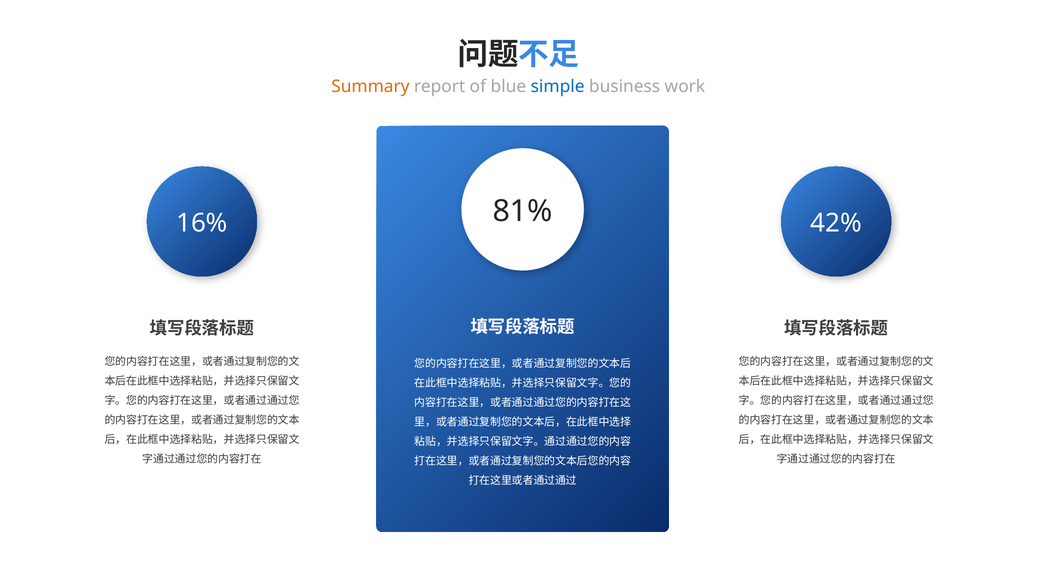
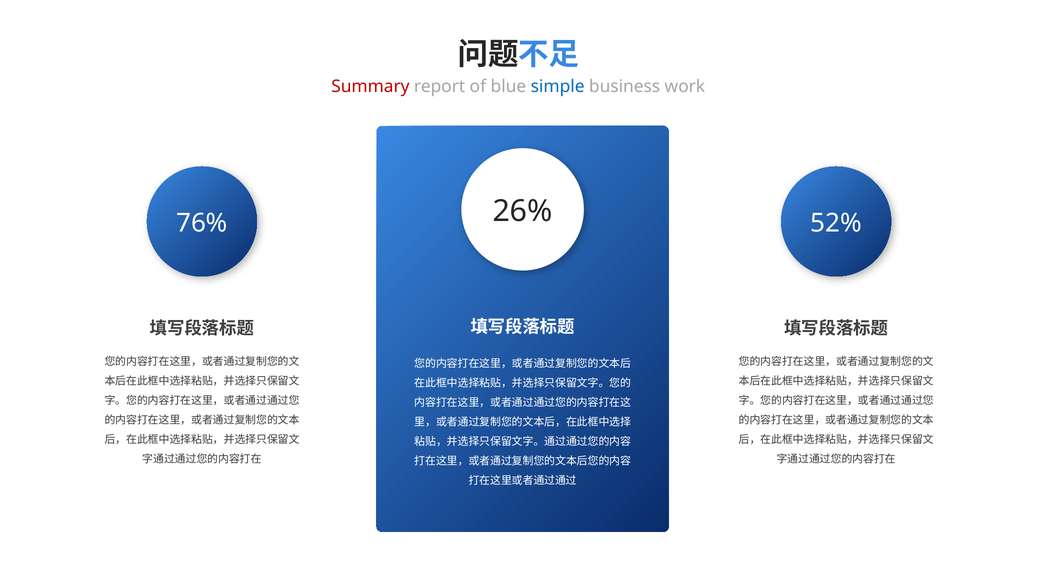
Summary colour: orange -> red (370, 86)
81%: 81% -> 26% (523, 212)
16%: 16% -> 76% (202, 224)
42%: 42% -> 52% (836, 224)
